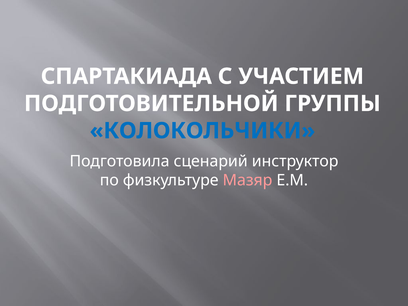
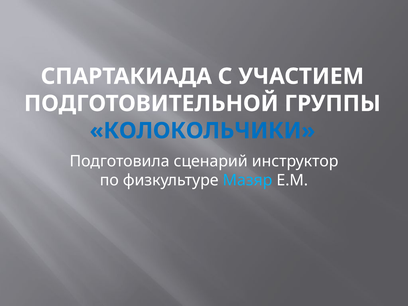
Мазяр colour: pink -> light blue (248, 180)
